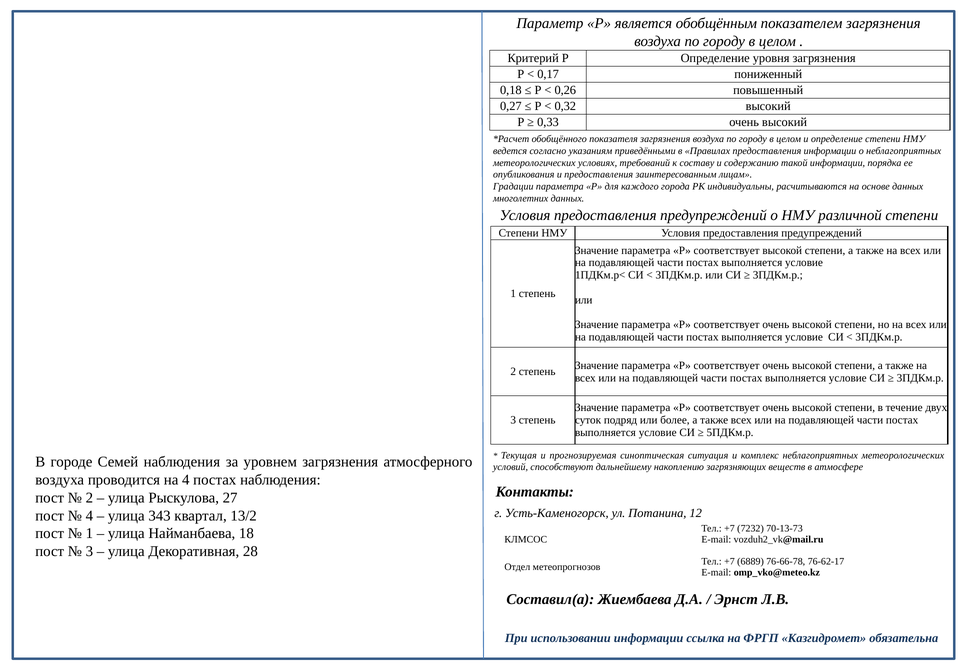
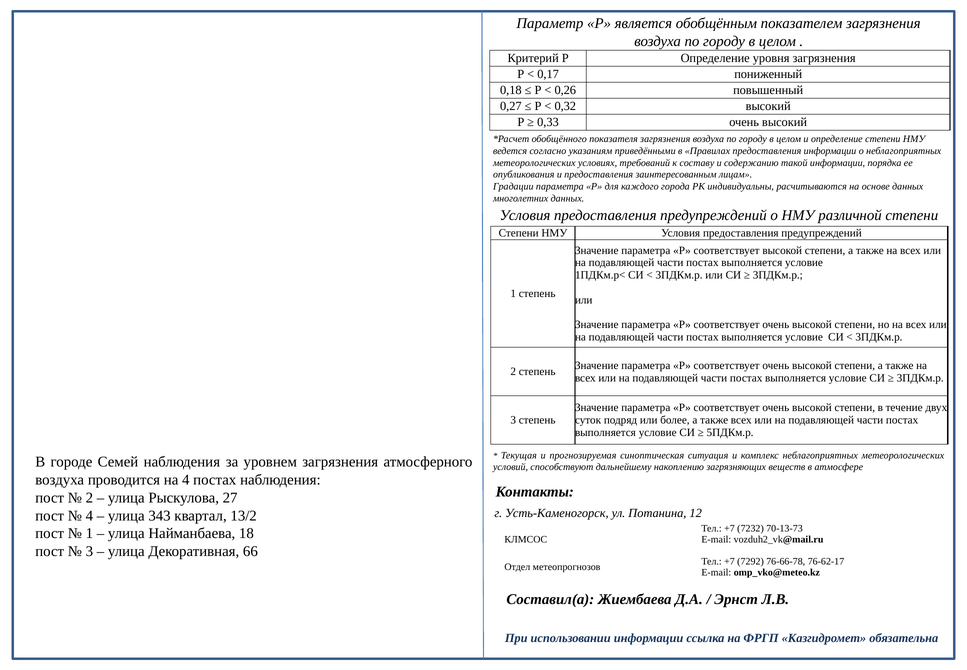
28: 28 -> 66 (250, 551)
6889: 6889 -> 7292 (751, 561)
